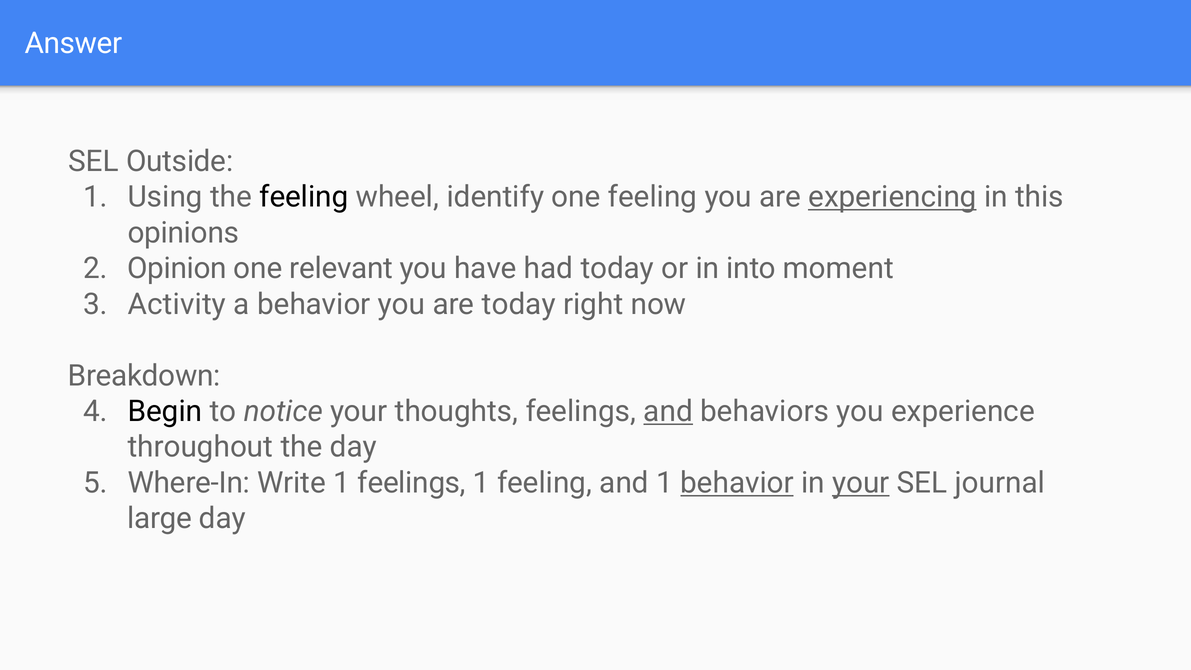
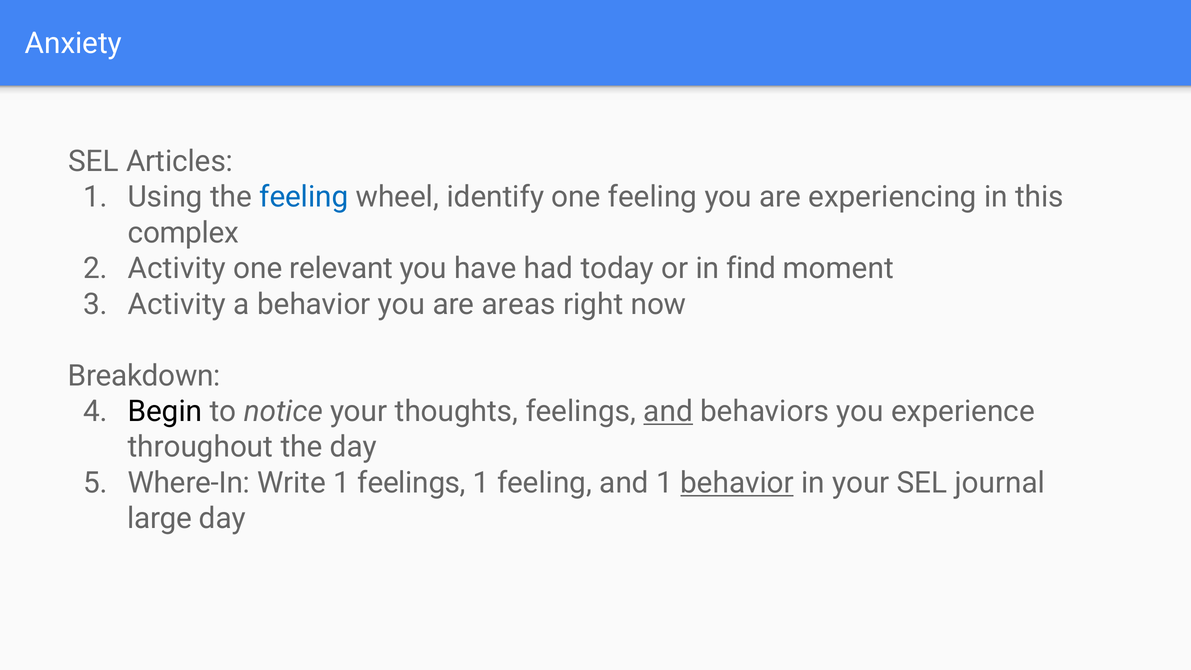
Answer: Answer -> Anxiety (73, 43)
Outside: Outside -> Articles (180, 161)
feeling colour: black -> blue (304, 197)
experiencing underline: present -> none (892, 197)
opinions: opinions -> complex (183, 233)
Opinion: Opinion -> Activity (177, 268)
into: into -> find (751, 268)
are today: today -> areas (519, 304)
your underline: present -> none (861, 483)
